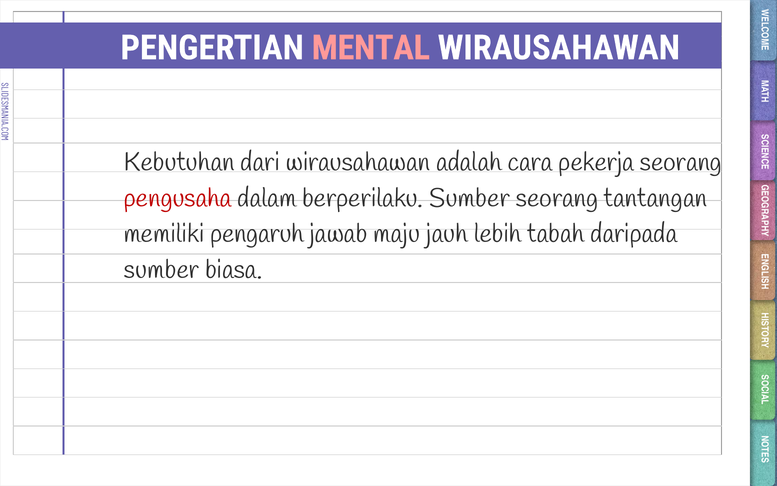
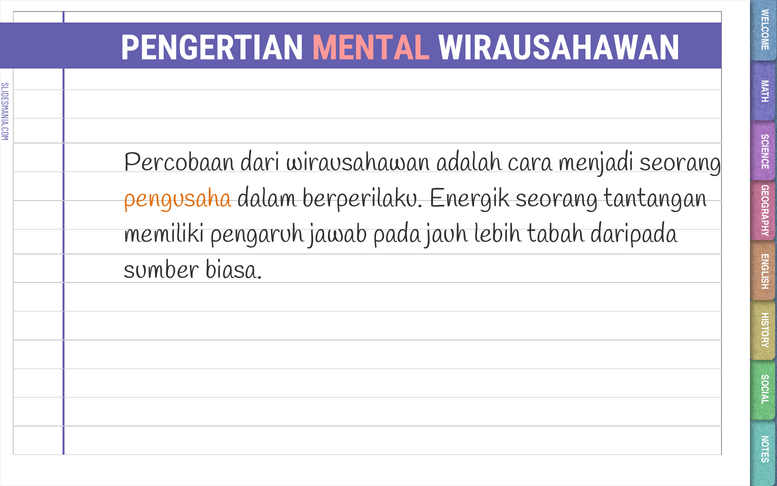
Kebutuhan: Kebutuhan -> Percobaan (179, 162)
pekerja: pekerja -> menjadi (596, 162)
pengusaha colour: red -> orange (178, 198)
berperilaku Sumber: Sumber -> Energik (470, 198)
maju: maju -> pada (397, 234)
